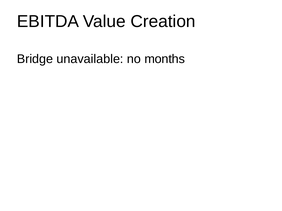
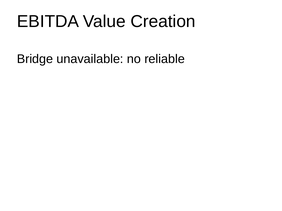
months: months -> reliable (165, 59)
